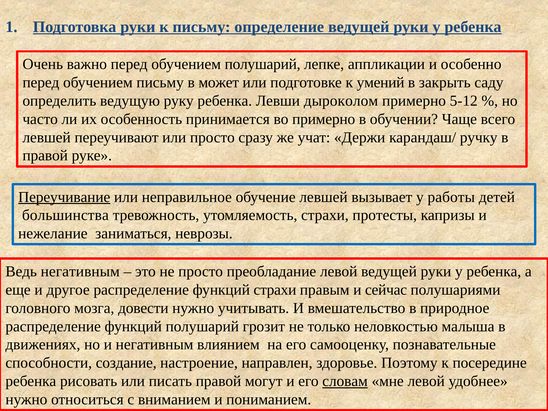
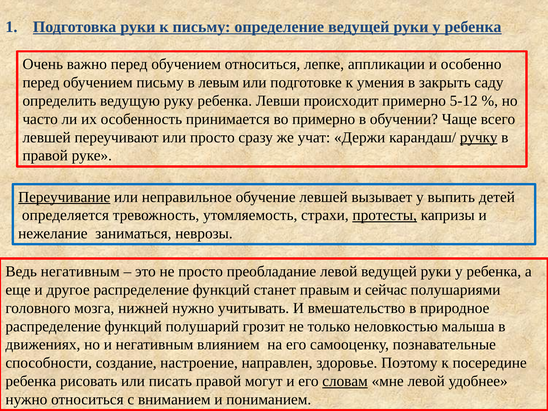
обучением полушарий: полушарий -> относиться (263, 64)
может: может -> левым (219, 83)
умений: умений -> умения (381, 83)
дыроколом: дыроколом -> происходит (341, 101)
ручку underline: none -> present (479, 137)
работы: работы -> выпить (451, 197)
большинства: большинства -> определяется (65, 215)
протесты underline: none -> present (385, 215)
функций страхи: страхи -> станет (275, 290)
довести: довести -> нижней (143, 308)
